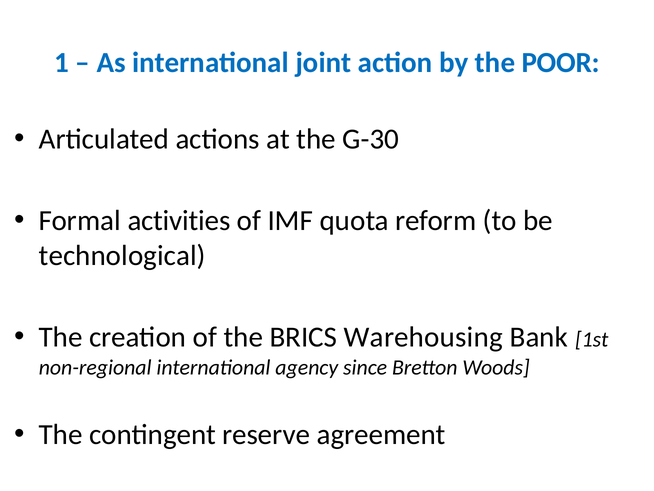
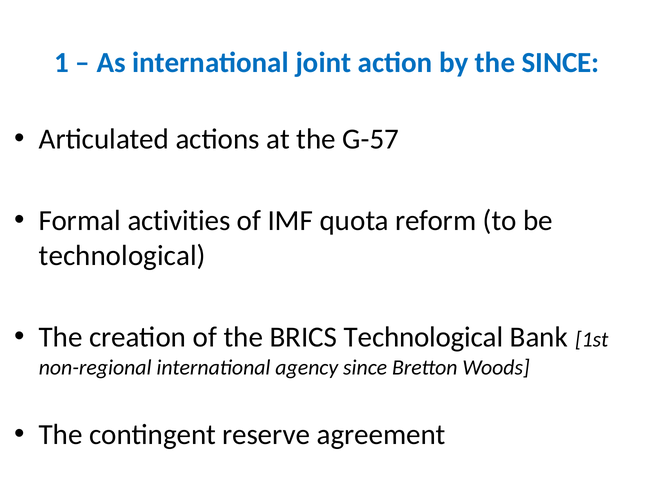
the POOR: POOR -> SINCE (561, 63)
G-30: G-30 -> G-57 (371, 139)
BRICS Warehousing: Warehousing -> Technological (424, 337)
